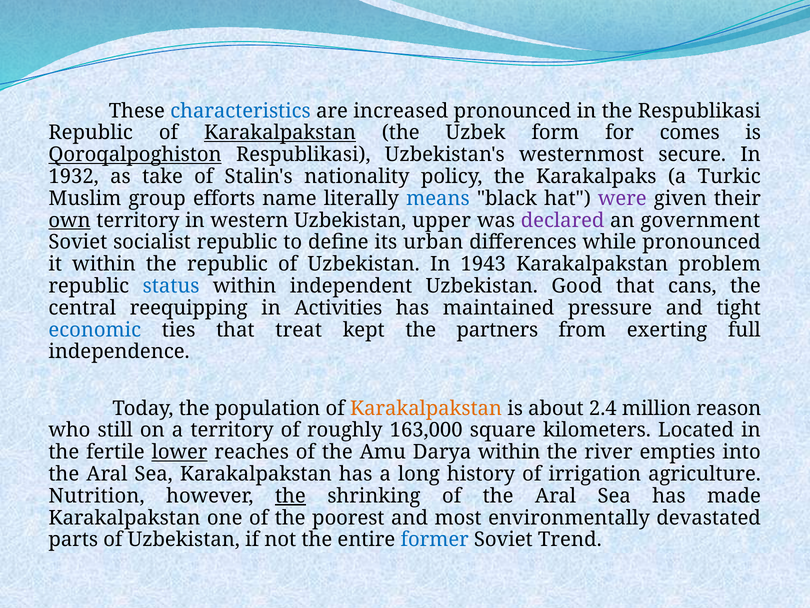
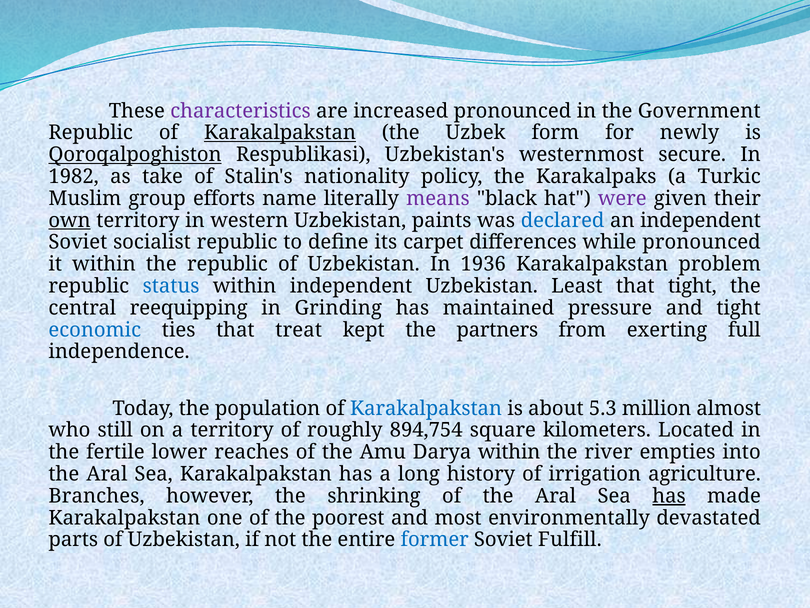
characteristics colour: blue -> purple (240, 111)
the Respublikasi: Respublikasi -> Government (699, 111)
comes: comes -> newly (690, 133)
1932: 1932 -> 1982 (74, 176)
means colour: blue -> purple (438, 198)
upper: upper -> paints (442, 220)
declared colour: purple -> blue (563, 220)
an government: government -> independent (701, 220)
urban: urban -> carpet (433, 242)
1943: 1943 -> 1936 (483, 264)
Good: Good -> Least (577, 286)
that cans: cans -> tight (692, 286)
Activities: Activities -> Grinding (338, 308)
Karakalpakstan colour: orange -> blue (426, 408)
2.4: 2.4 -> 5.3 (603, 408)
reason: reason -> almost (729, 408)
163,000: 163,000 -> 894,754 (426, 430)
lower underline: present -> none (180, 452)
Nutrition: Nutrition -> Branches (97, 496)
the underline: present -> none (290, 496)
has underline: none -> present (669, 496)
Trend: Trend -> Fulfill (570, 539)
